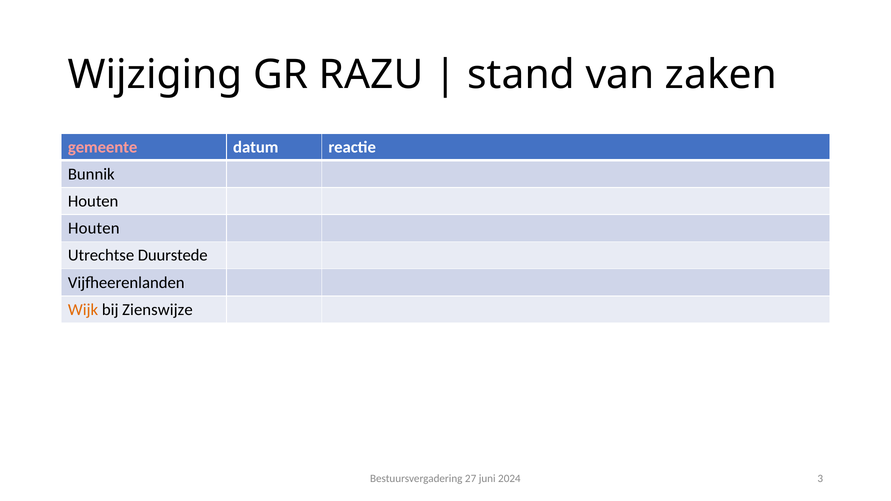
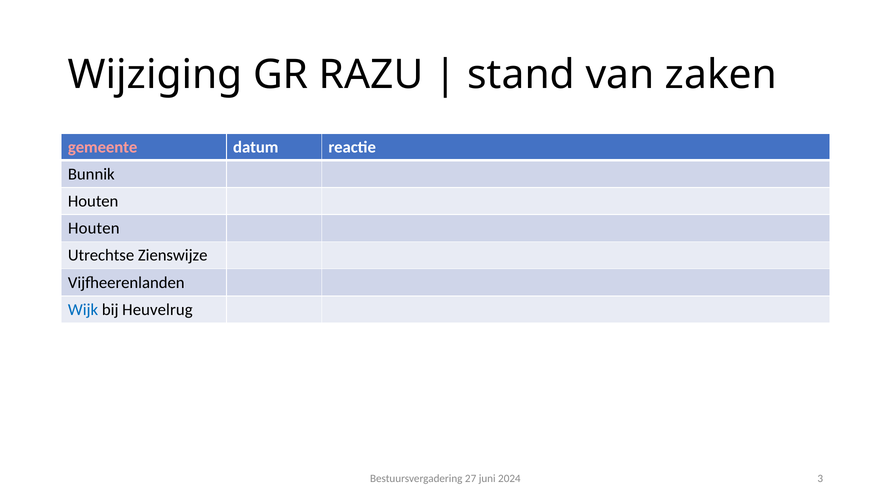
Duurstede: Duurstede -> Zienswijze (173, 256)
Wijk colour: orange -> blue (83, 310)
Zienswijze: Zienswijze -> Heuvelrug (157, 310)
